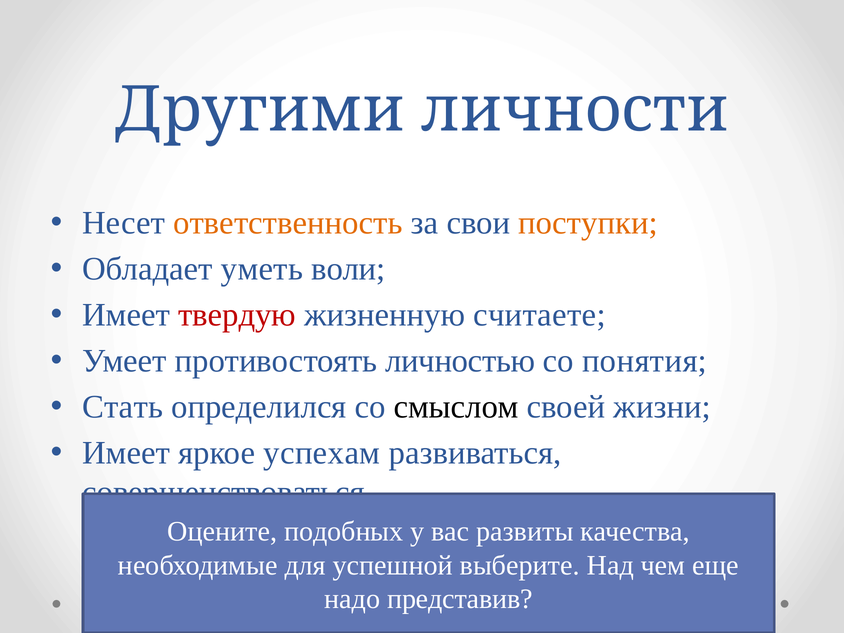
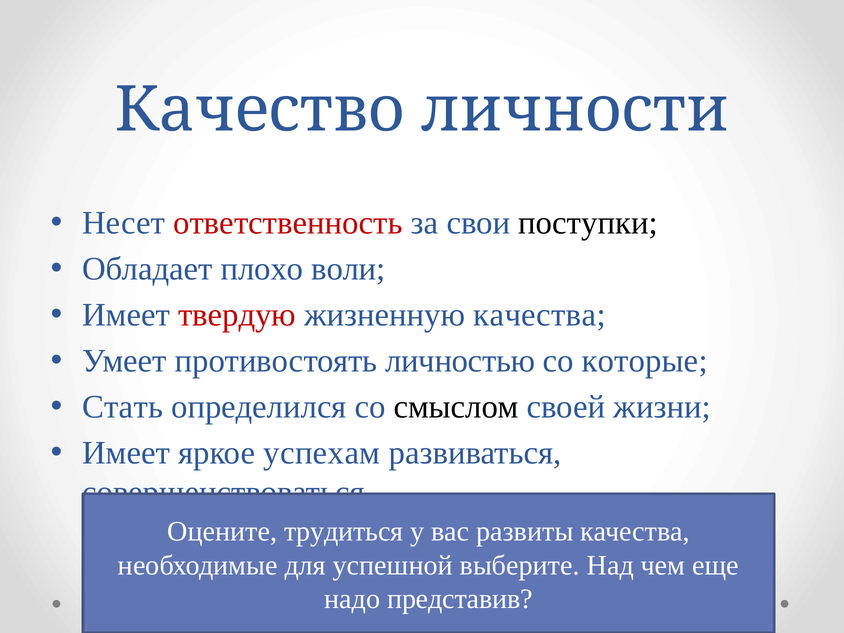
Другими: Другими -> Качество (260, 110)
ответственность colour: orange -> red (288, 223)
поступки colour: orange -> black (588, 223)
уметь: уметь -> плохо (262, 269)
жизненную считаете: считаете -> качества (540, 315)
понятия: понятия -> которые (645, 361)
подобных: подобных -> трудиться (344, 532)
